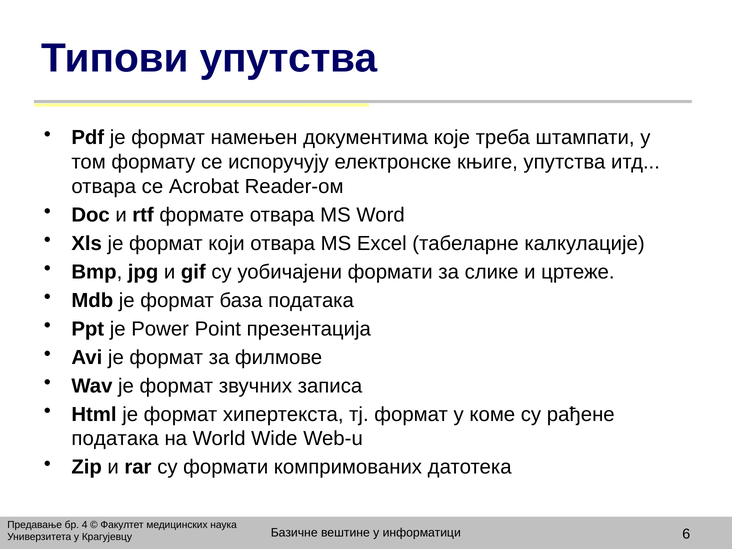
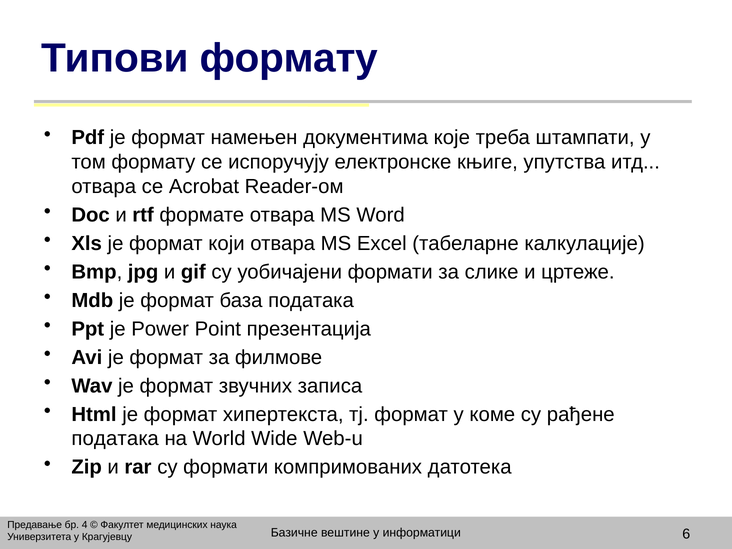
Типови упутства: упутства -> формату (289, 58)
